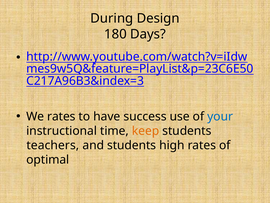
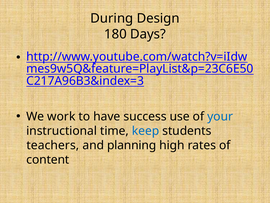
We rates: rates -> work (61, 116)
keep colour: orange -> blue (146, 131)
and students: students -> planning (132, 145)
optimal: optimal -> content (48, 159)
